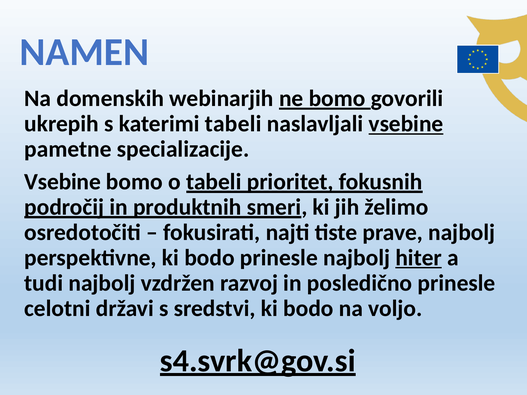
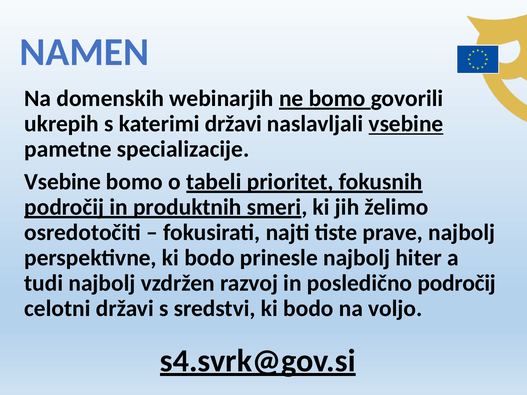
katerimi tabeli: tabeli -> državi (233, 124)
hiter underline: present -> none (419, 258)
posledično prinesle: prinesle -> področij (457, 283)
